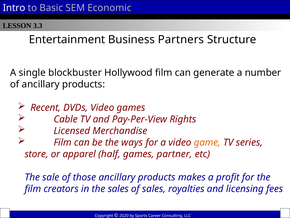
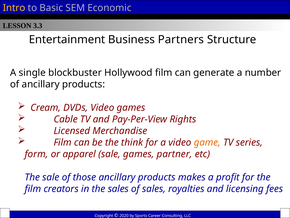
Intro colour: white -> yellow (14, 8)
Recent: Recent -> Cream (46, 107)
ways: ways -> think (132, 142)
store: store -> form (36, 154)
apparel half: half -> sale (109, 154)
